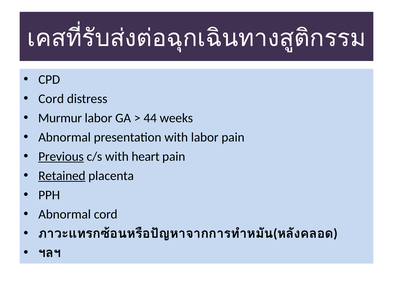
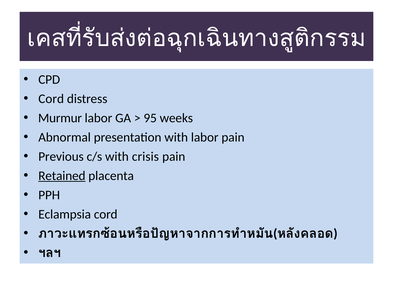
44: 44 -> 95 (150, 118)
Previous underline: present -> none (61, 156)
heart: heart -> crisis (145, 156)
Abnormal: Abnormal -> Eclampsia (65, 214)
